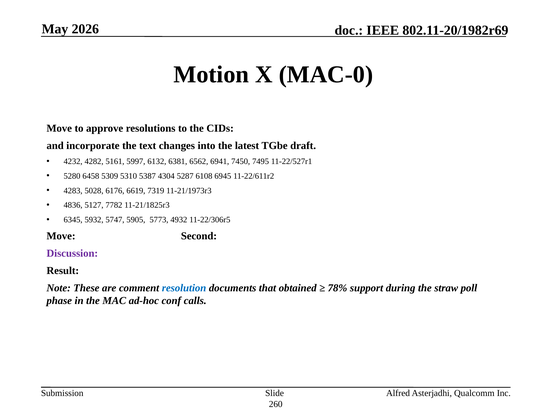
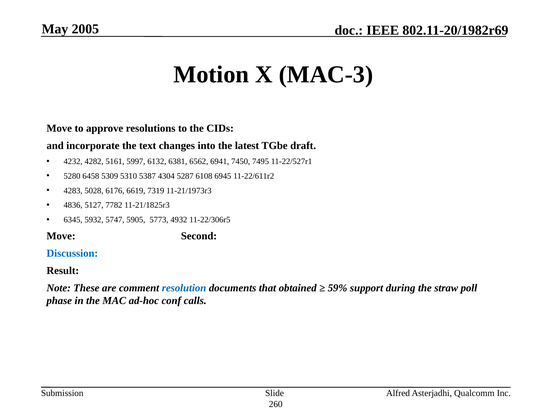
2026: 2026 -> 2005 (85, 29)
MAC-0: MAC-0 -> MAC-3 (326, 75)
Discussion colour: purple -> blue (72, 253)
78%: 78% -> 59% (338, 288)
